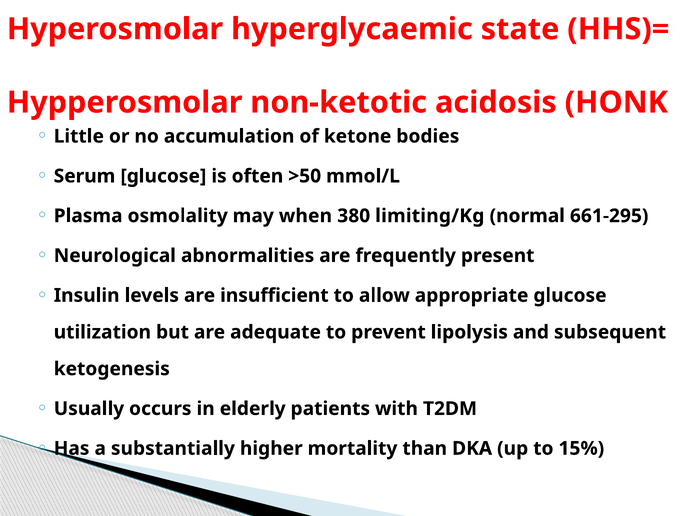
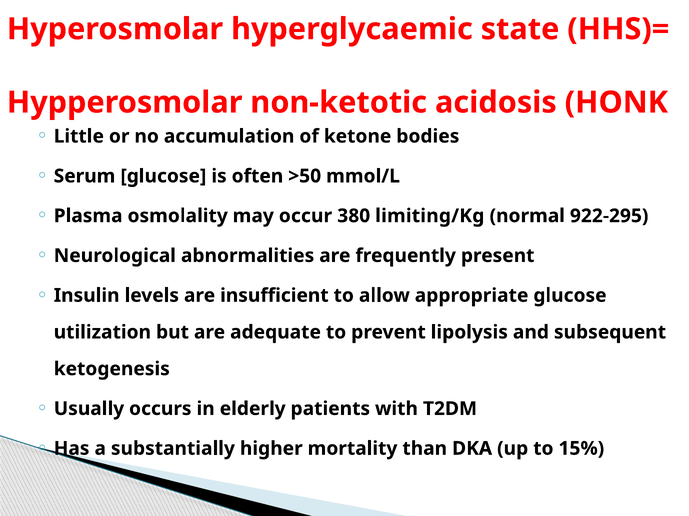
when: when -> occur (305, 216)
661-295: 661-295 -> 922-295 (609, 216)
